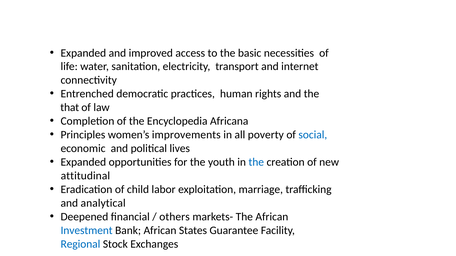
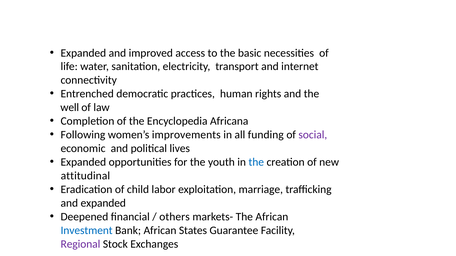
that: that -> well (70, 108)
Principles: Principles -> Following (83, 135)
poverty: poverty -> funding (266, 135)
social colour: blue -> purple (313, 135)
and analytical: analytical -> expanded (103, 203)
Regional colour: blue -> purple (80, 245)
